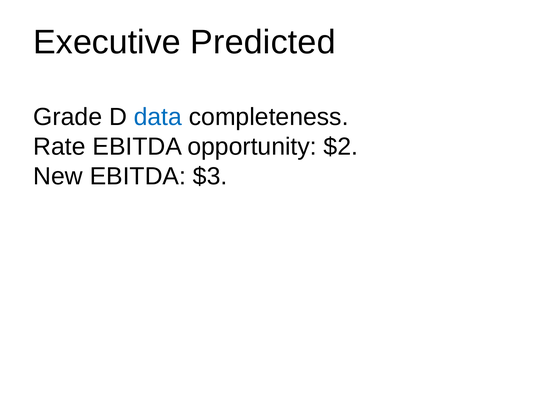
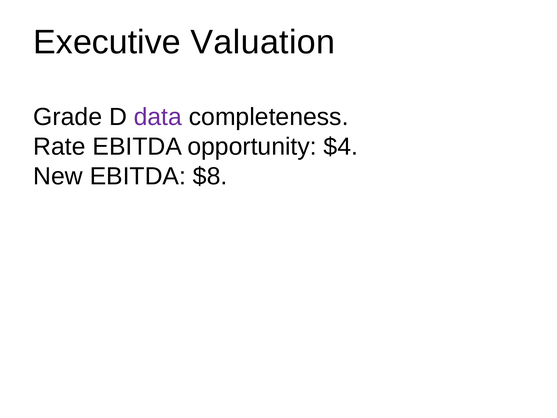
Predicted: Predicted -> Valuation (263, 42)
data colour: blue -> purple (158, 117)
$2: $2 -> $4 (341, 147)
$3: $3 -> $8 (210, 176)
